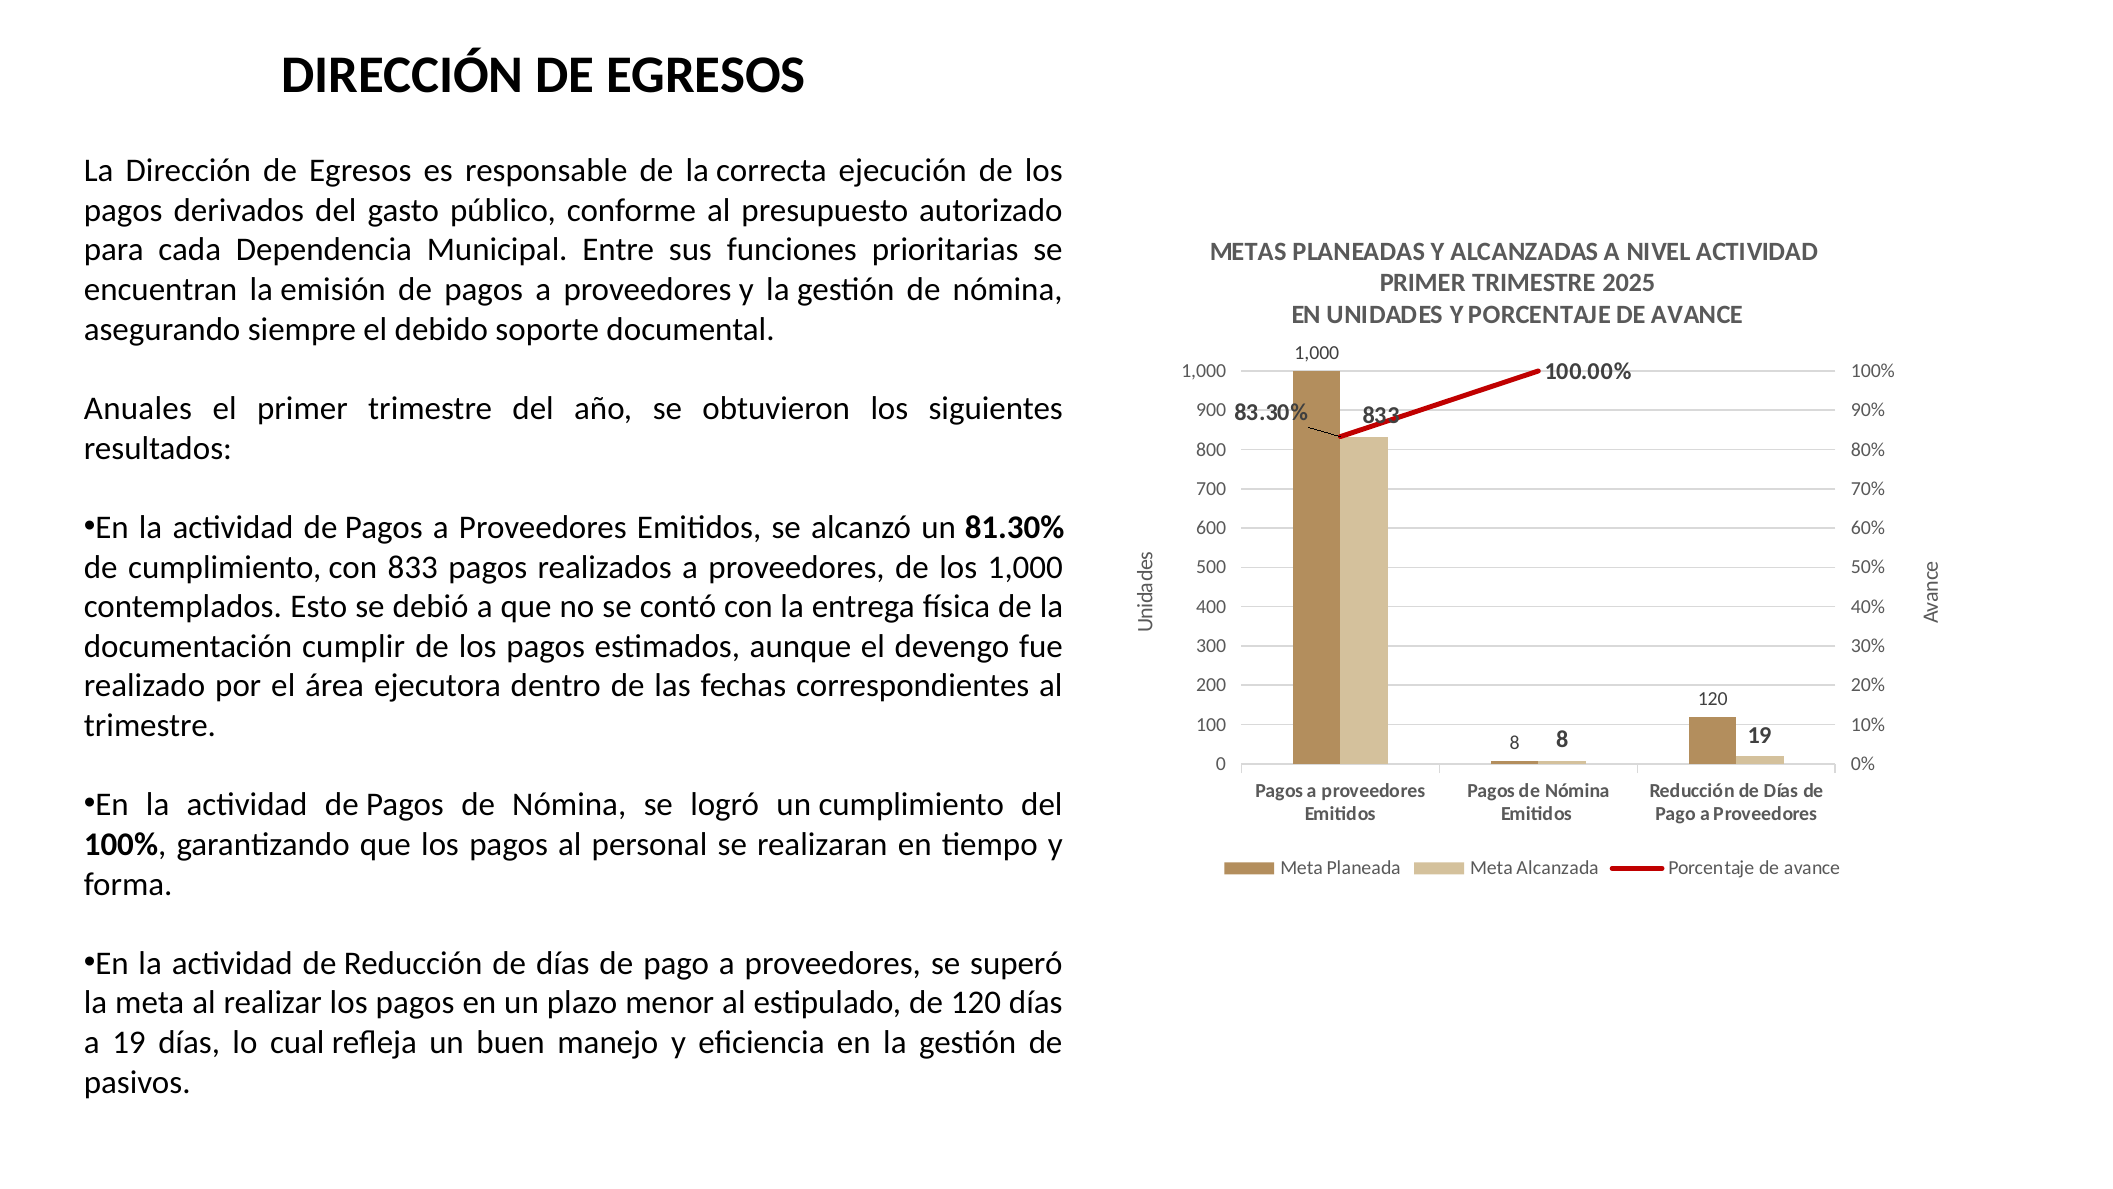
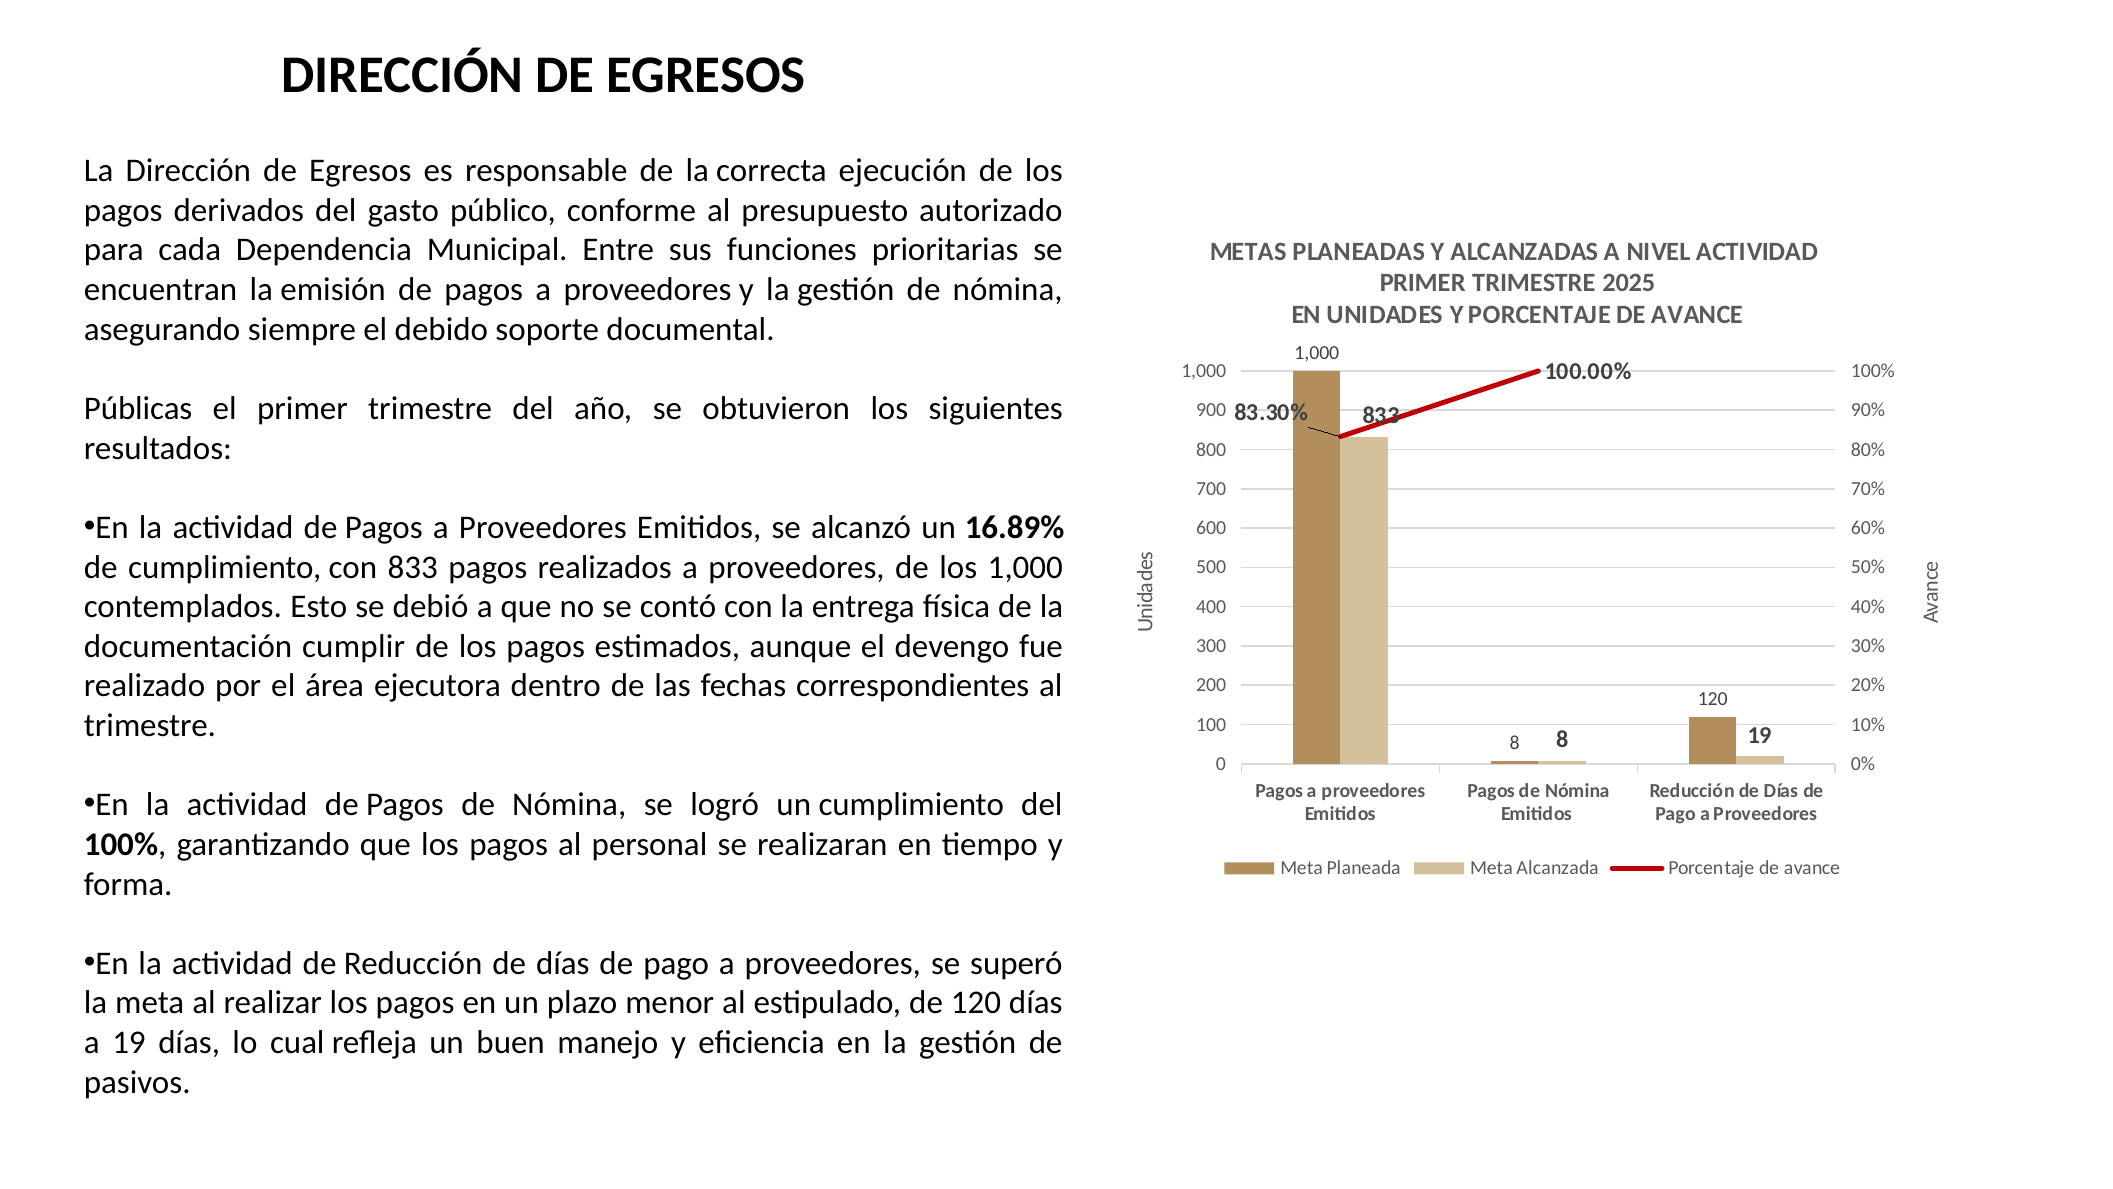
Anuales: Anuales -> Públicas (138, 408)
81.30%: 81.30% -> 16.89% (1015, 527)
